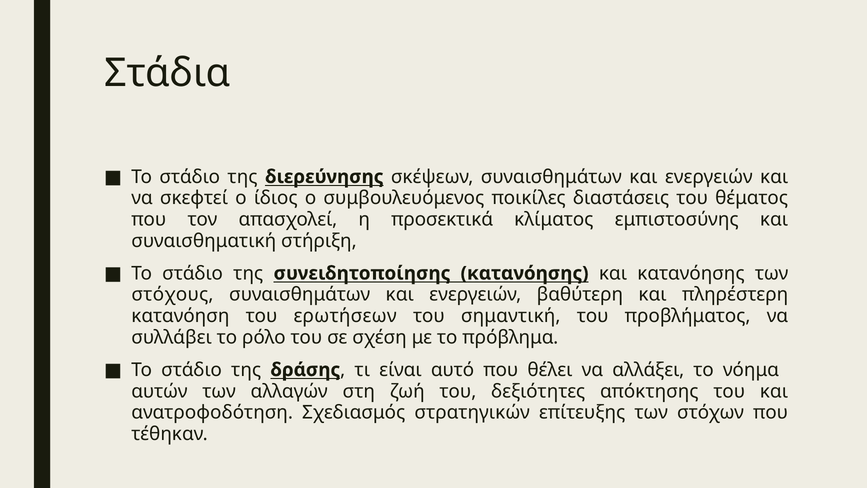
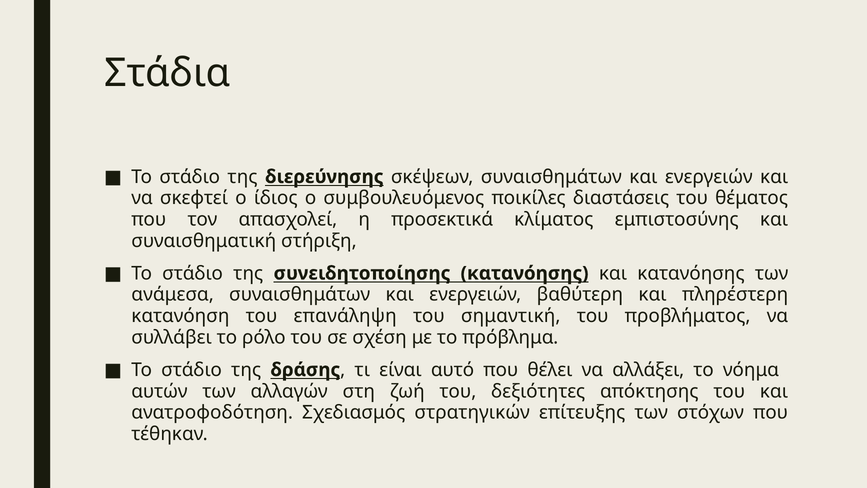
στόχους: στόχους -> ανάμεσα (173, 295)
ερωτήσεων: ερωτήσεων -> επανάληψη (345, 316)
